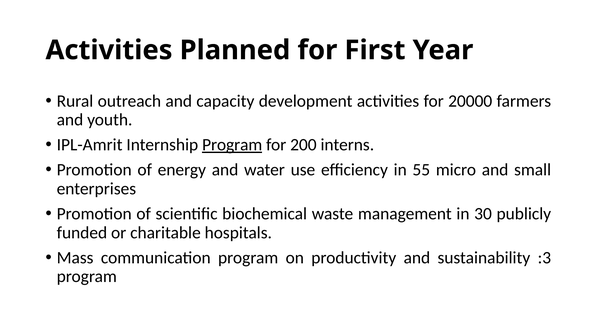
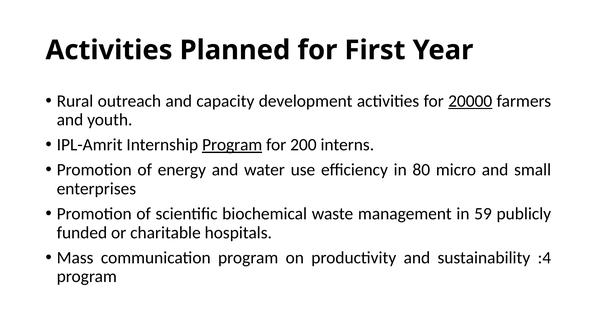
20000 underline: none -> present (470, 101)
55: 55 -> 80 (421, 170)
30: 30 -> 59 (483, 214)
:3: :3 -> :4 (544, 257)
